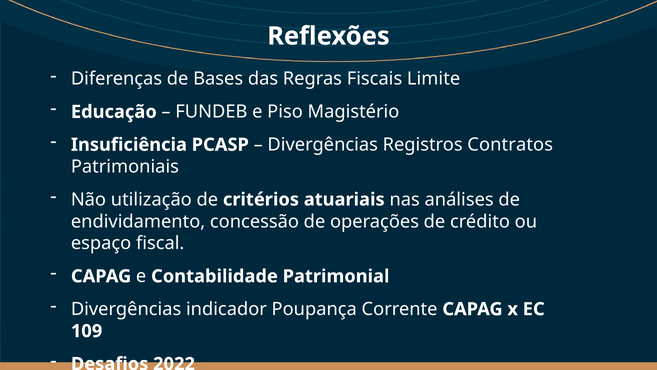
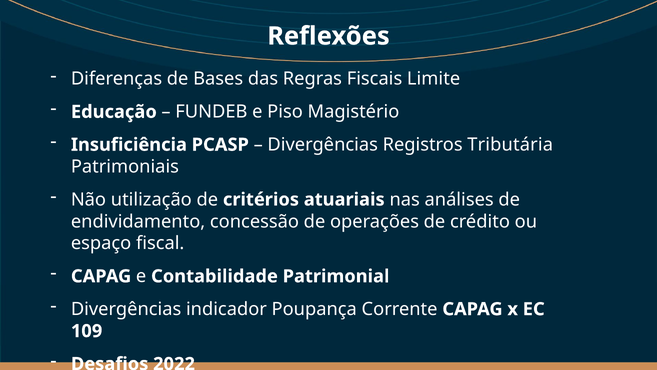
Contratos: Contratos -> Tributária (510, 145)
